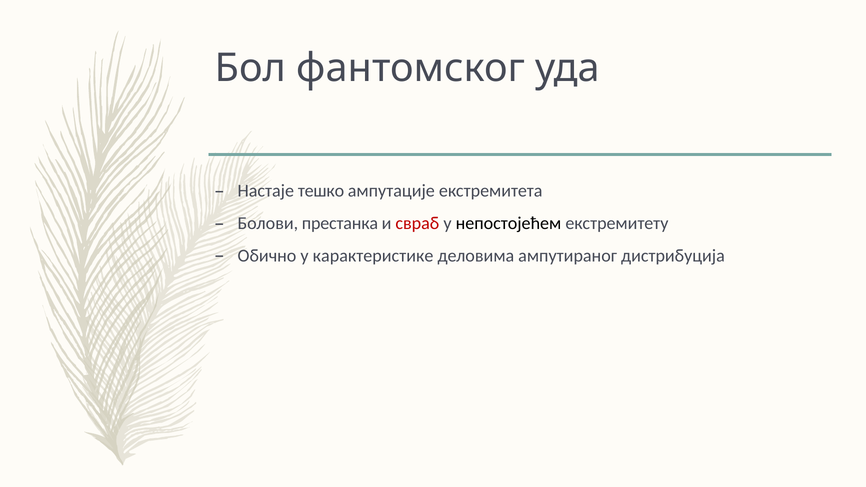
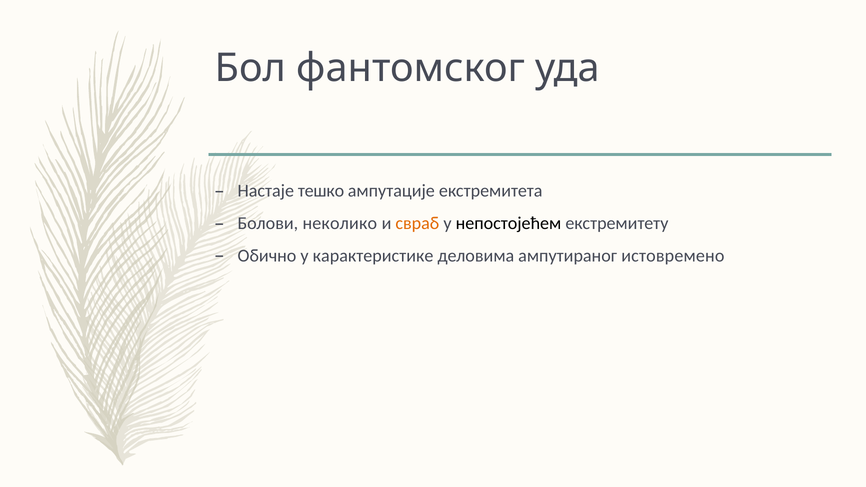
престанка: престанка -> неколико (340, 223)
свраб colour: red -> orange (417, 223)
дистрибуција: дистрибуција -> истовремено (673, 256)
